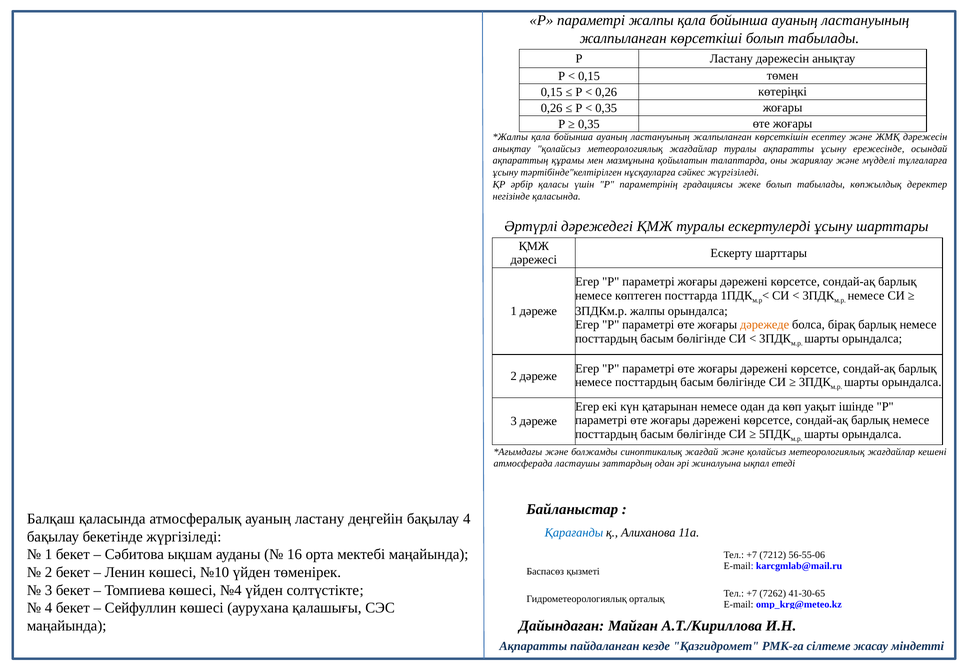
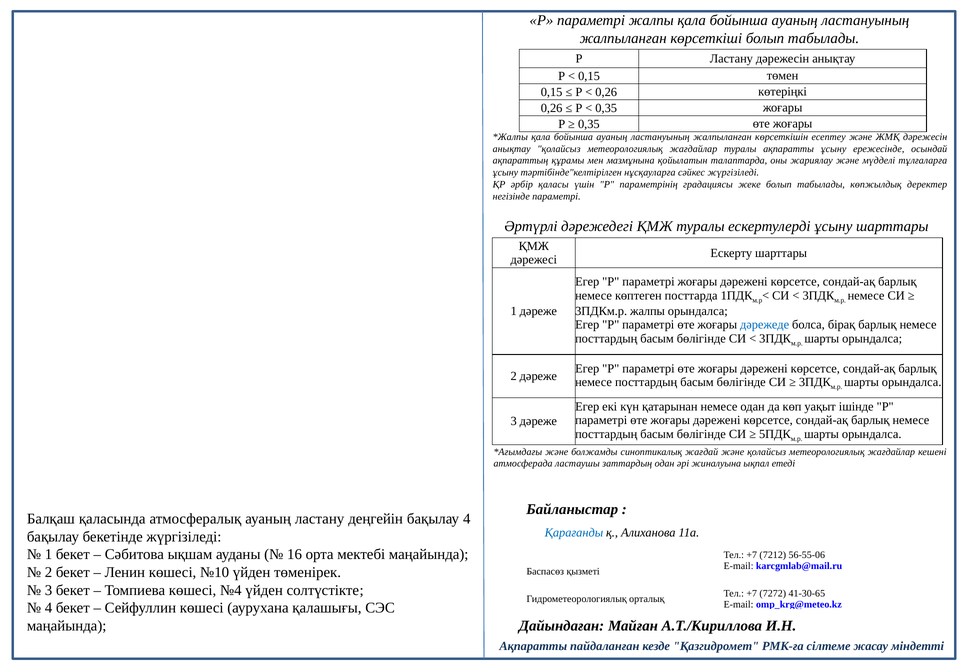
негізінде қаласында: қаласында -> параметрі (556, 196)
дәрежеде colour: orange -> blue (765, 325)
7262: 7262 -> 7272 (773, 594)
